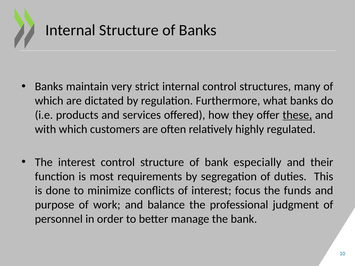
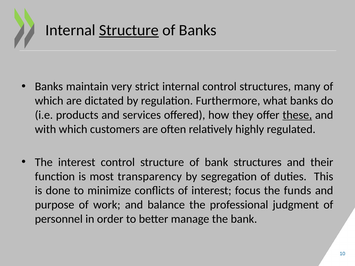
Structure underline: none -> present (129, 30)
bank especially: especially -> structures (258, 162)
requirements: requirements -> transparency (150, 177)
